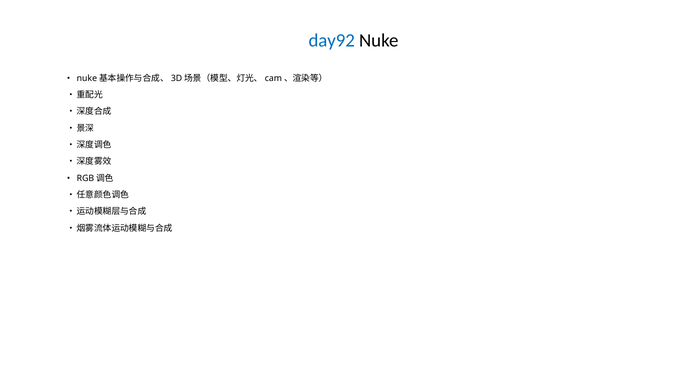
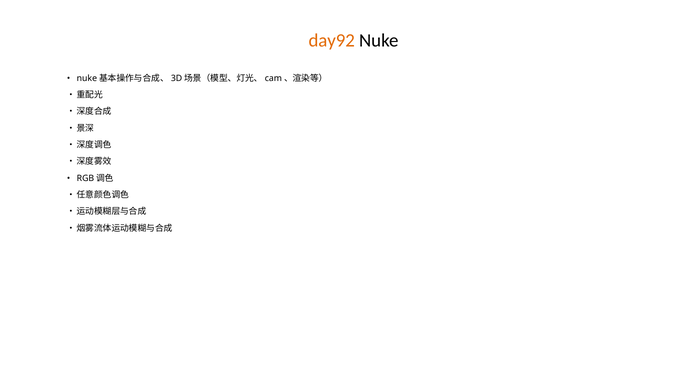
day92 colour: blue -> orange (332, 41)
